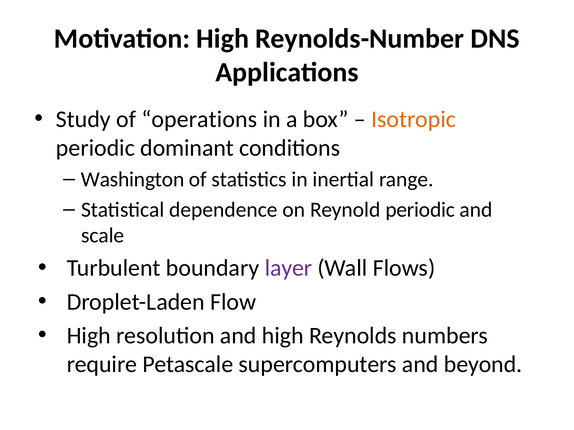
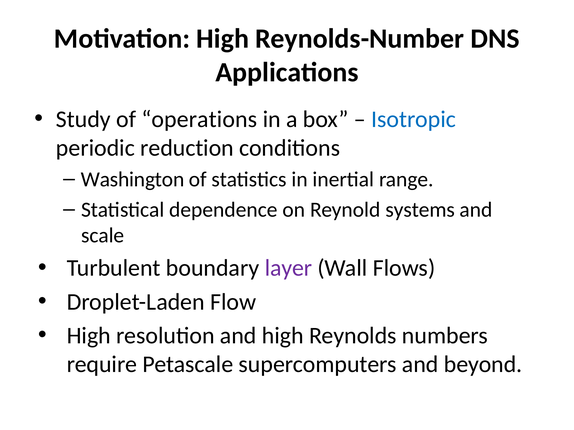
Isotropic colour: orange -> blue (414, 119)
dominant: dominant -> reduction (187, 148)
Reynold periodic: periodic -> systems (420, 210)
